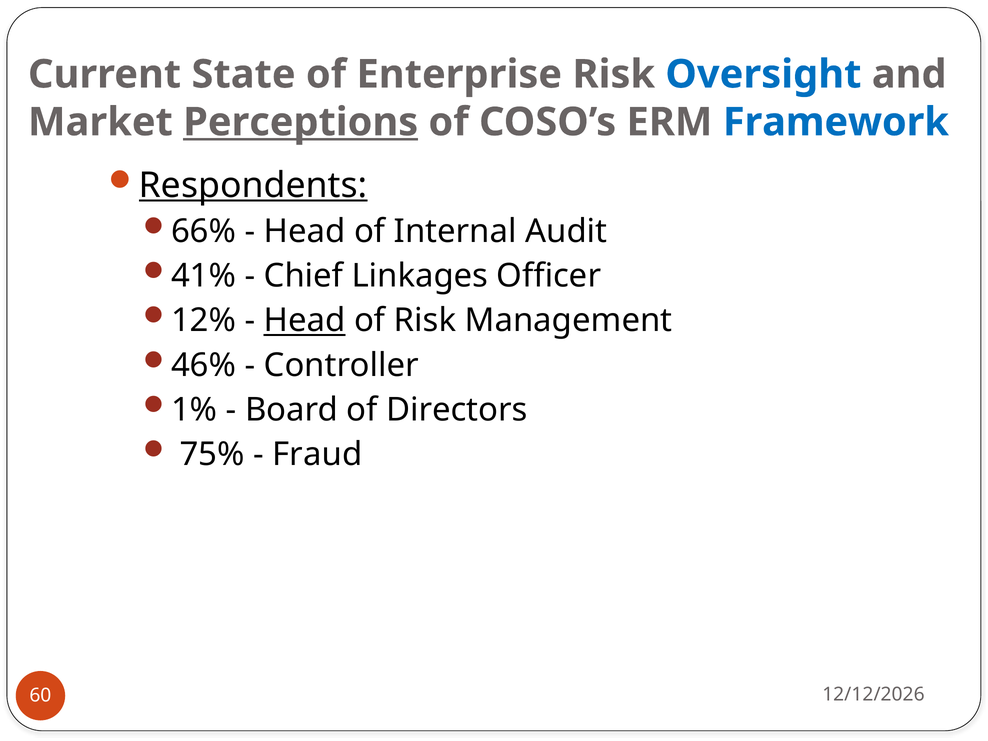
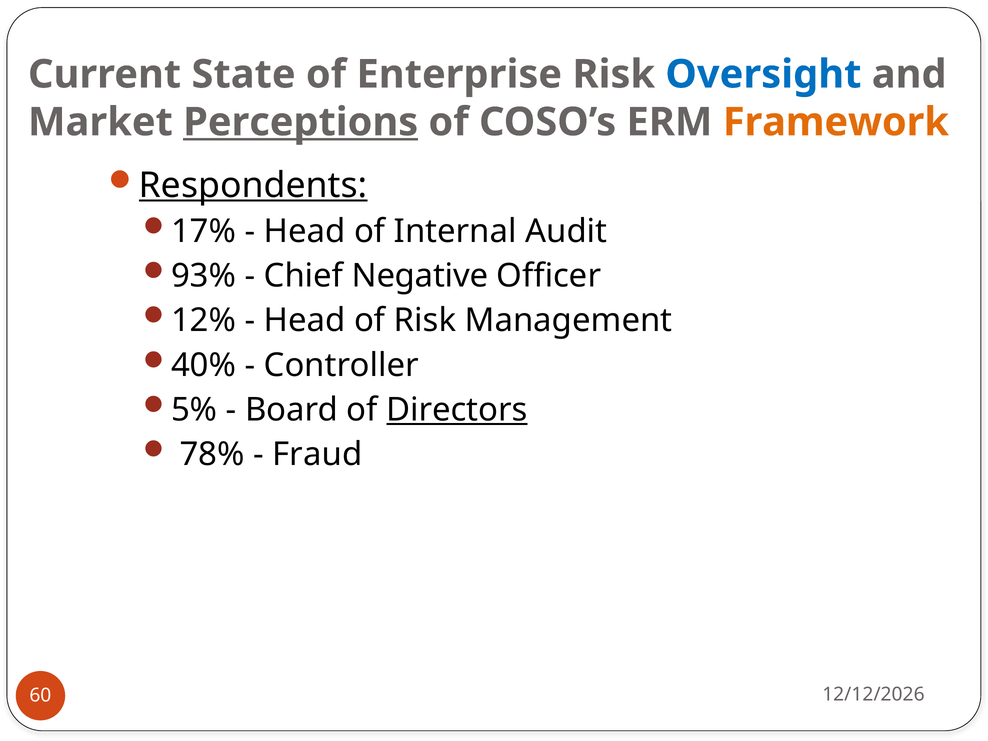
Framework colour: blue -> orange (836, 122)
66%: 66% -> 17% (204, 231)
41%: 41% -> 93% (204, 276)
Linkages: Linkages -> Negative (420, 276)
Head underline: present -> none (305, 321)
46%: 46% -> 40% (204, 365)
1%: 1% -> 5% (194, 410)
Directors underline: none -> present (457, 410)
75%: 75% -> 78% (212, 454)
